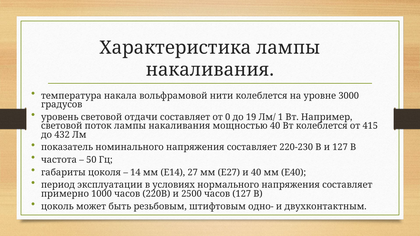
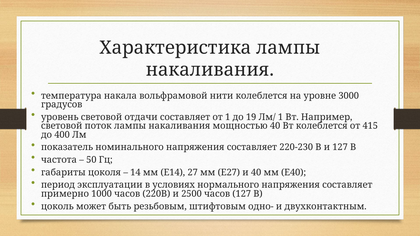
от 0: 0 -> 1 (228, 117)
432: 432 -> 400 (62, 135)
